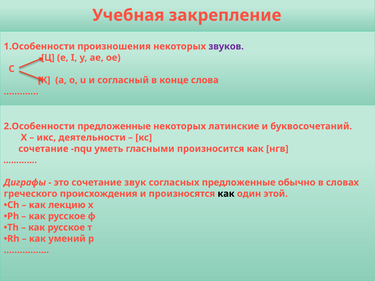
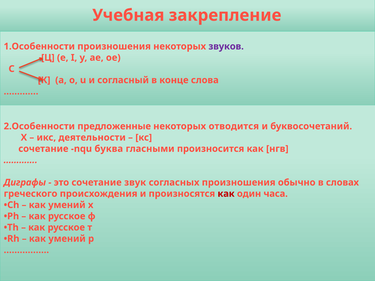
латинские: латинские -> отводится (234, 126)
уметь: уметь -> буква (109, 149)
согласных предложенные: предложенные -> произношения (239, 183)
как colour: black -> red (226, 194)
этой: этой -> часа (276, 194)
лекцию: лекцию -> умений (67, 205)
